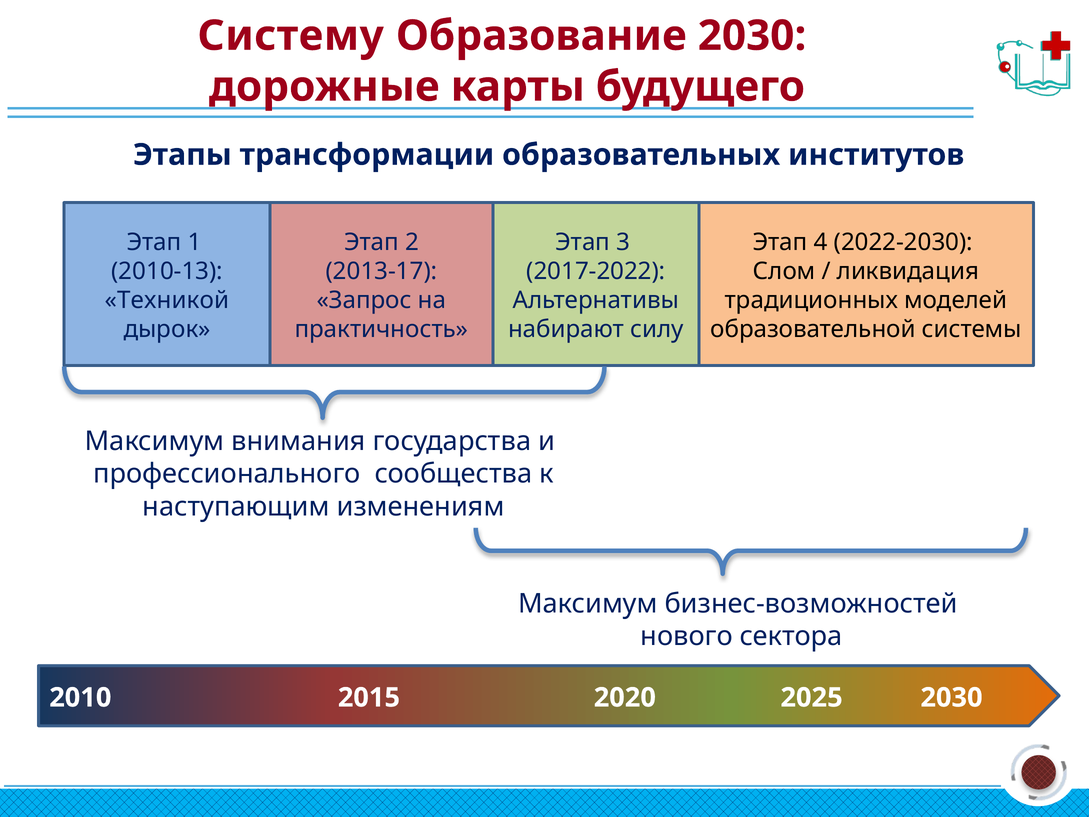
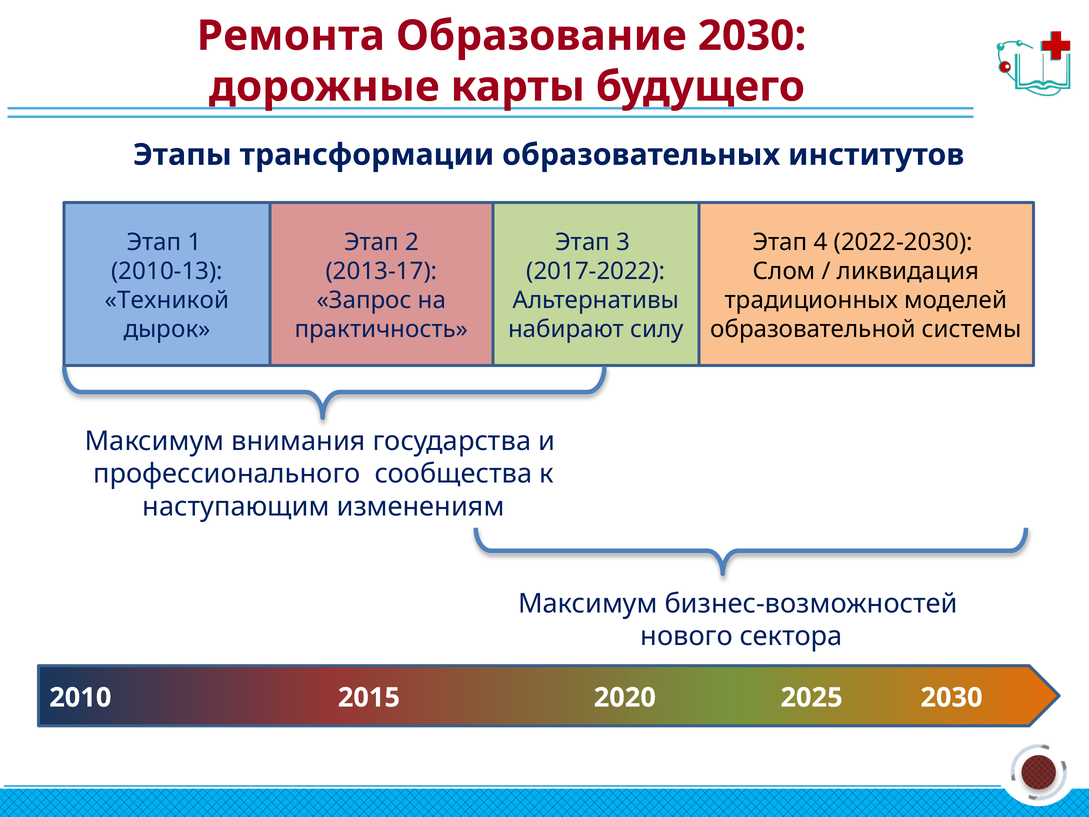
Систему: Систему -> Ремонта (291, 36)
